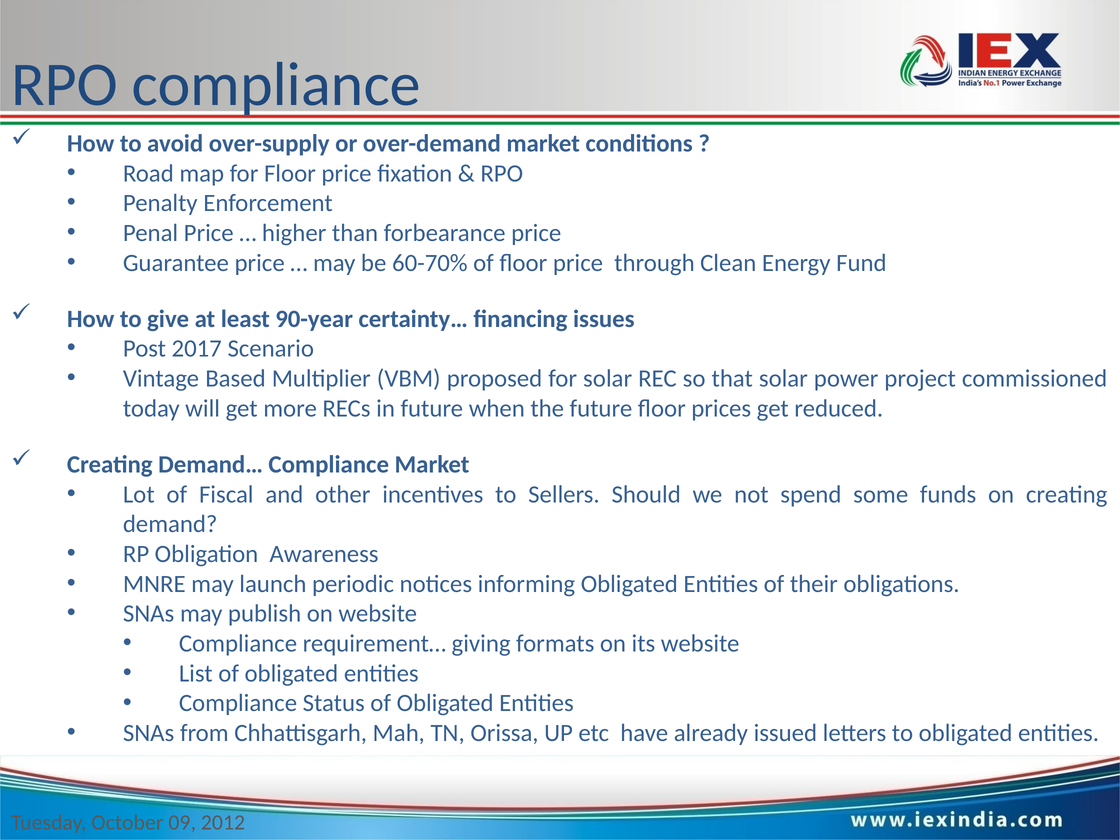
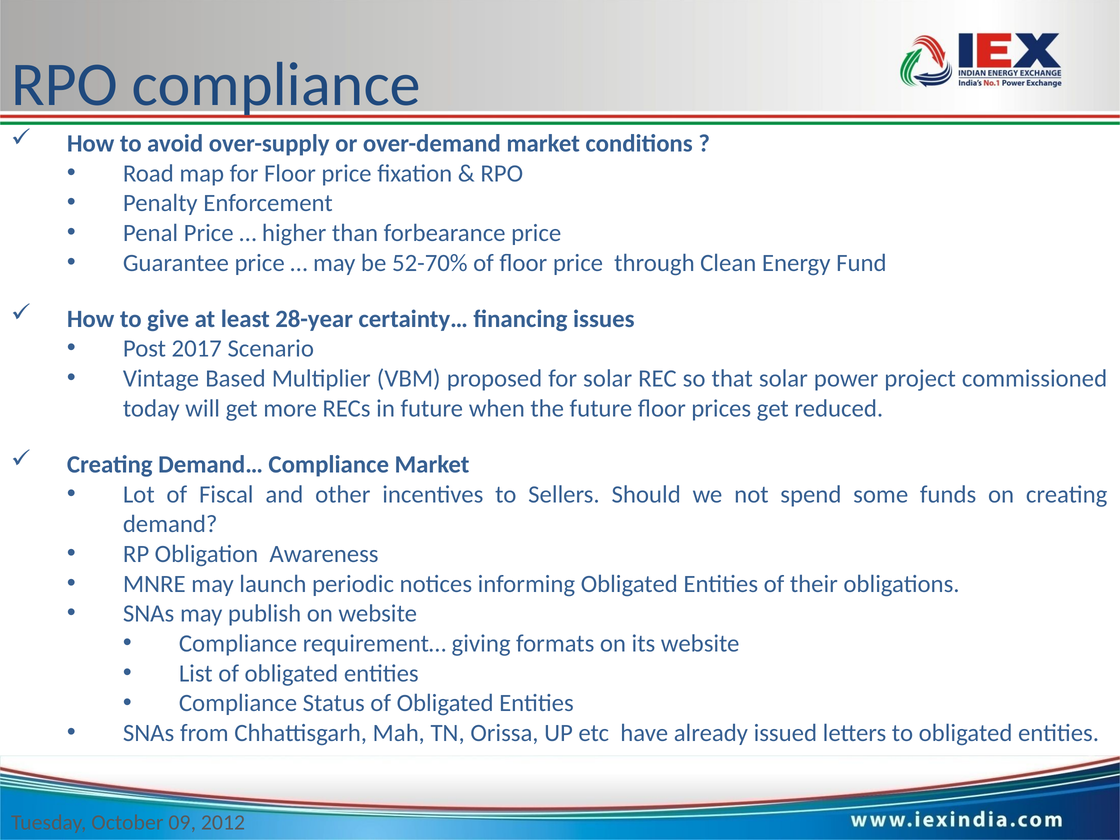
60-70%: 60-70% -> 52-70% (430, 263)
90-year: 90-year -> 28-year (314, 319)
